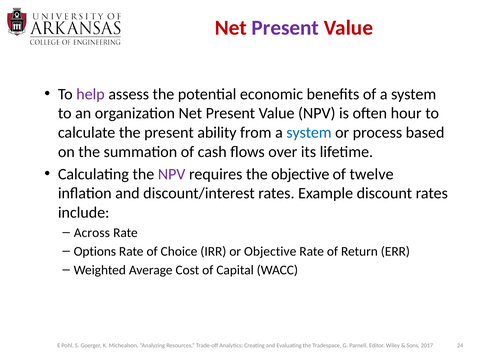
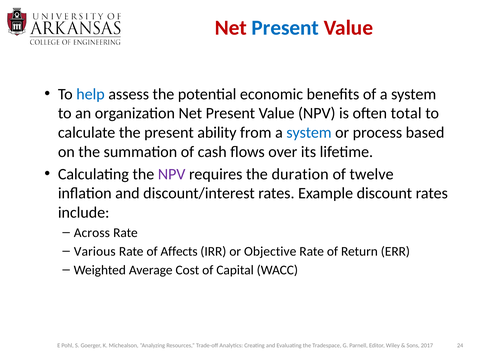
Present colour: purple -> blue (285, 28)
help colour: purple -> blue (91, 94)
hour: hour -> total (406, 113)
the objective: objective -> duration (300, 174)
Options: Options -> Various (95, 251)
Choice: Choice -> Affects (179, 251)
